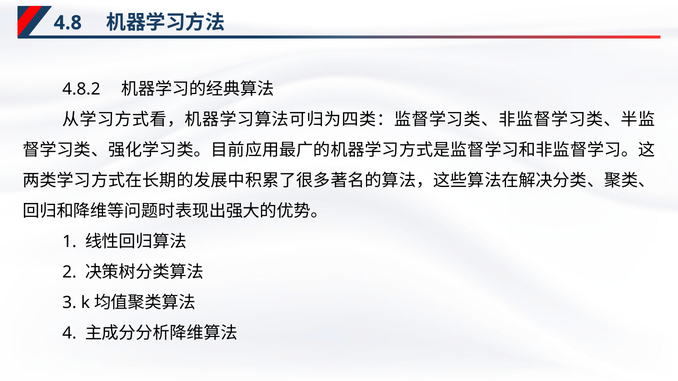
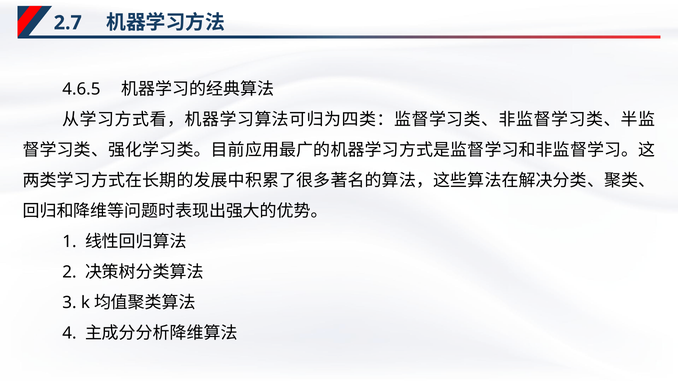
4.8: 4.8 -> 2.7 (68, 23)
4.8.2: 4.8.2 -> 4.6.5 (81, 89)
